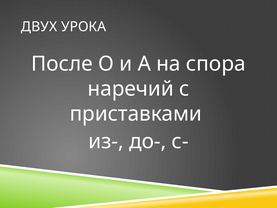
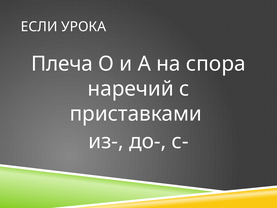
ДВУХ: ДВУХ -> ЕСЛИ (39, 27)
После: После -> Плеча (62, 64)
